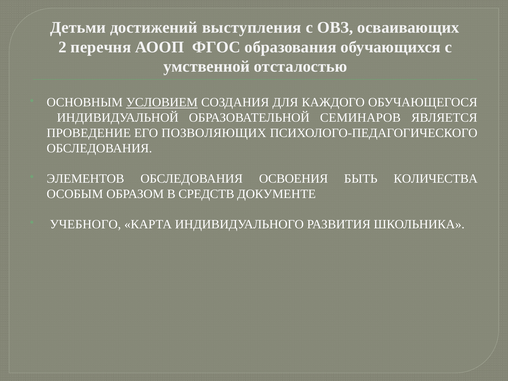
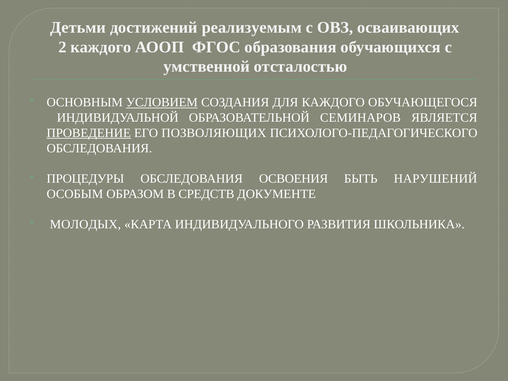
выступления: выступления -> реализуемым (252, 28)
2 перечня: перечня -> каждого (101, 47)
ПРОВЕДЕНИЕ underline: none -> present (89, 133)
ЭЛЕМЕНТОВ: ЭЛЕМЕНТОВ -> ПРОЦЕДУРЫ (85, 179)
КОЛИЧЕСТВА: КОЛИЧЕСТВА -> НАРУШЕНИЙ (436, 179)
УЧЕБНОГО: УЧЕБНОГО -> МОЛОДЫХ (85, 224)
